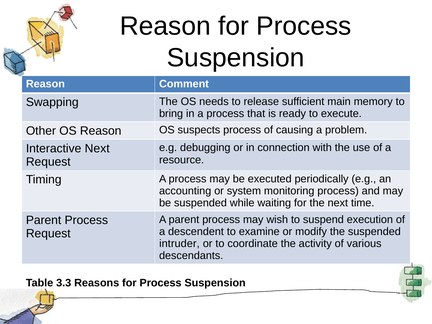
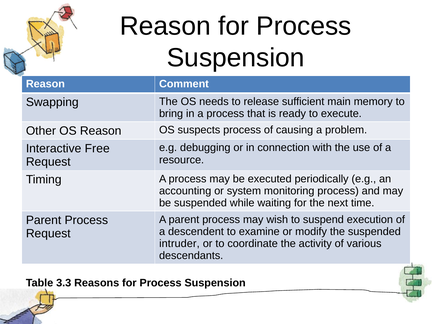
Interactive Next: Next -> Free (97, 148)
